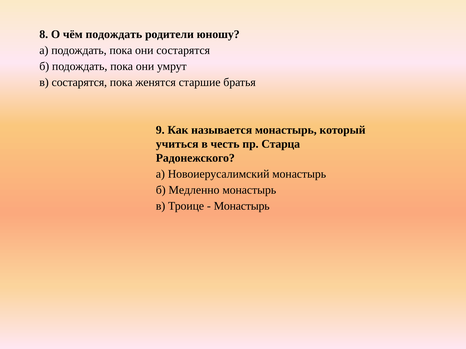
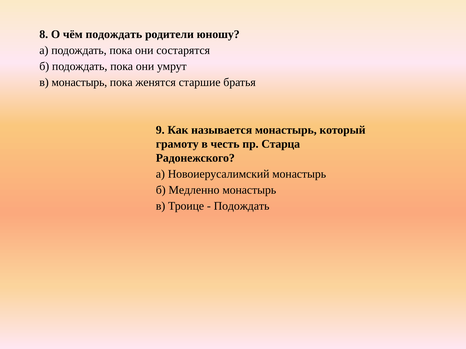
в состарятся: состарятся -> монастырь (79, 83)
учиться: учиться -> грамоту (177, 144)
Монастырь: Монастырь -> Подождать (242, 206)
